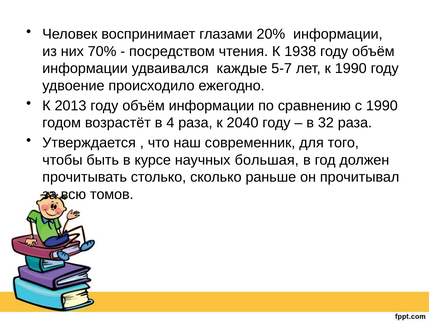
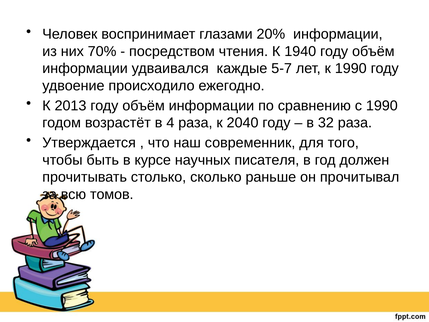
1938: 1938 -> 1940 (300, 51)
большая: большая -> писателя (267, 160)
